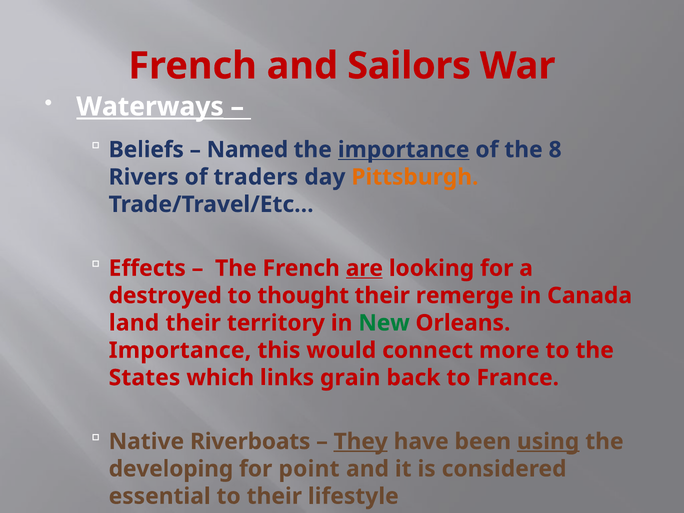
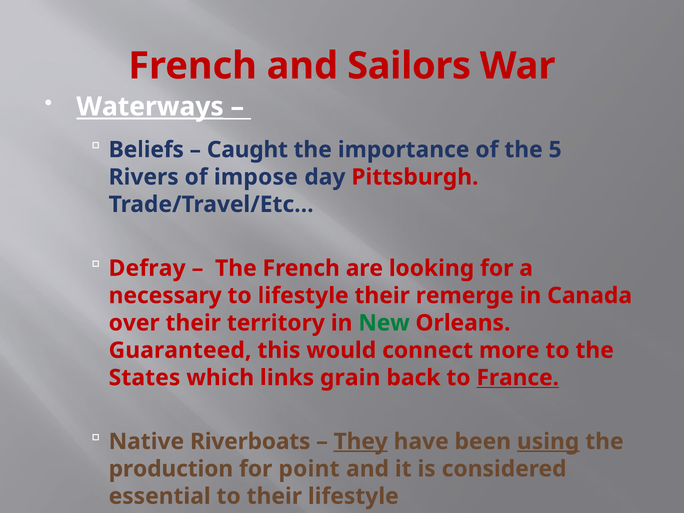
Named: Named -> Caught (247, 150)
importance underline: present -> none (404, 150)
8: 8 -> 5 (555, 150)
traders: traders -> impose (256, 177)
Pittsburgh colour: orange -> red (415, 177)
Effects: Effects -> Defray (147, 268)
are underline: present -> none (364, 268)
destroyed: destroyed -> necessary (165, 296)
to thought: thought -> lifestyle (303, 296)
land: land -> over (134, 323)
Importance: Importance -> Guaranteed (180, 350)
France underline: none -> present (518, 378)
developing: developing -> production (171, 469)
